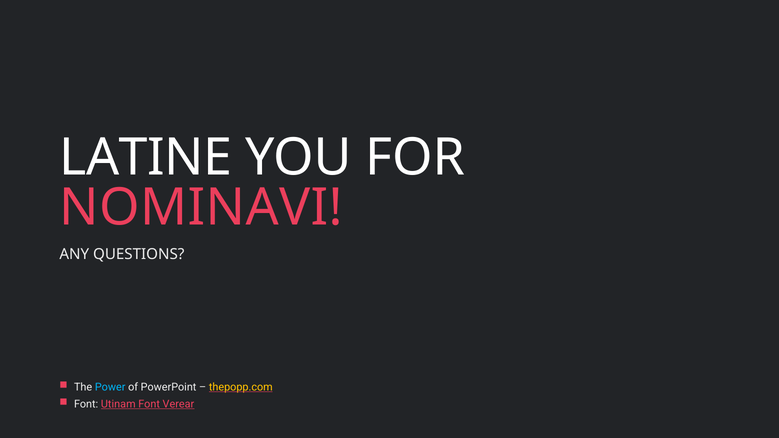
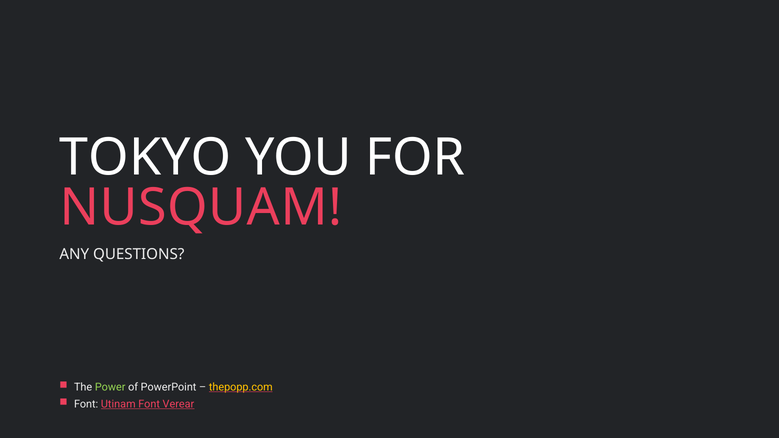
LATINE: LATINE -> TOKYO (145, 158)
NOMINAVI: NOMINAVI -> NUSQUAM (201, 208)
Power colour: light blue -> light green (110, 387)
